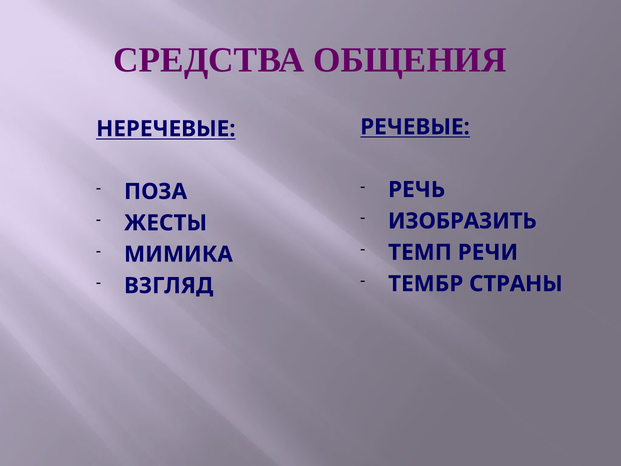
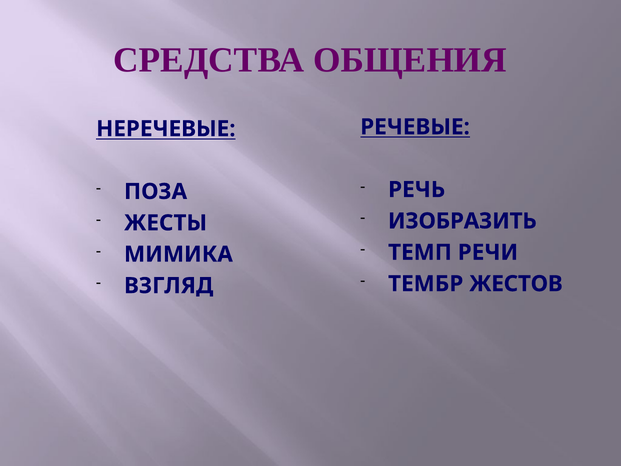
СТРАНЫ: СТРАНЫ -> ЖЕСТОВ (516, 284)
